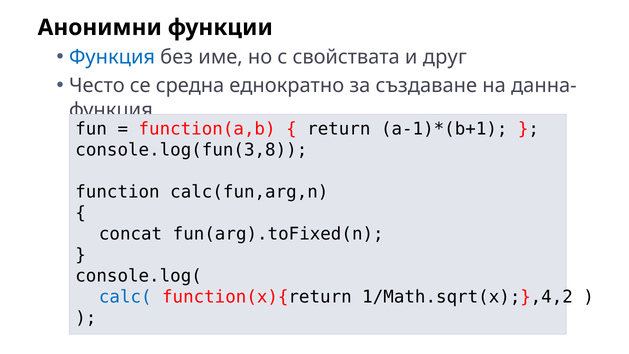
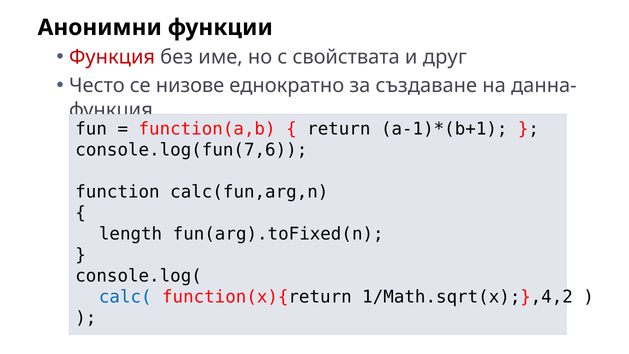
Функция colour: blue -> red (112, 57)
средна: средна -> низове (190, 86)
console.log(fun(3,8: console.log(fun(3,8 -> console.log(fun(7,6 (191, 150)
concat: concat -> length (131, 234)
